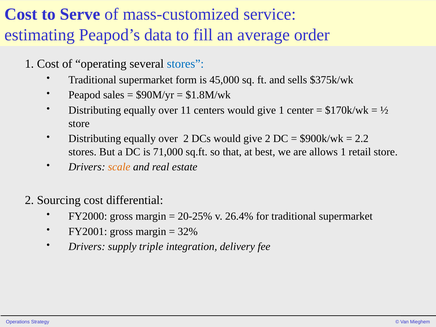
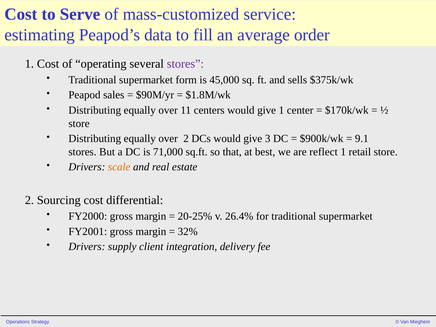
stores colour: blue -> purple (185, 64)
give 2: 2 -> 3 (268, 139)
2.2: 2.2 -> 9.1 (362, 139)
allows: allows -> reflect (324, 152)
triple: triple -> client (151, 247)
